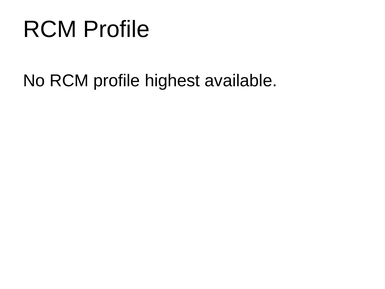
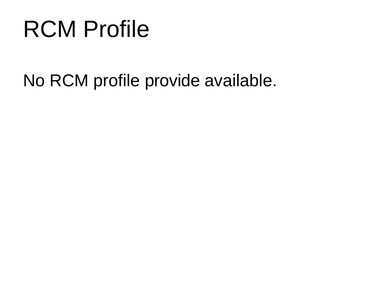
highest: highest -> provide (172, 81)
